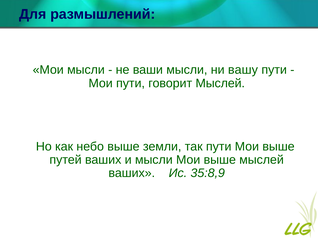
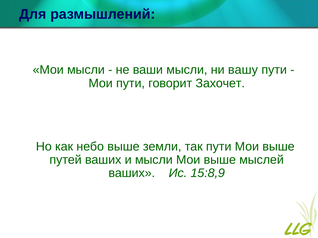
говорит Мыслей: Мыслей -> Захочет (220, 83)
35:8,9: 35:8,9 -> 15:8,9 (208, 173)
